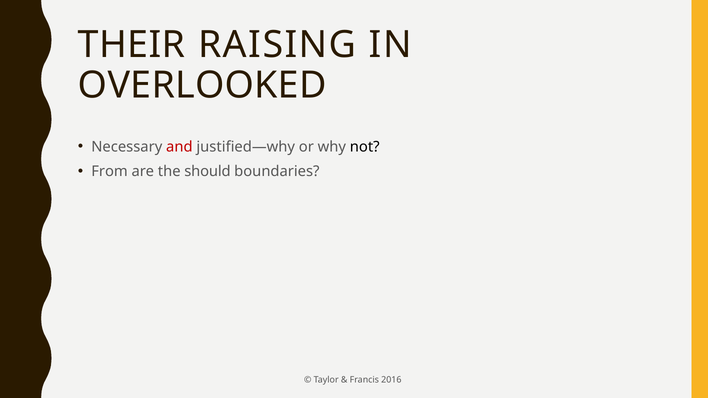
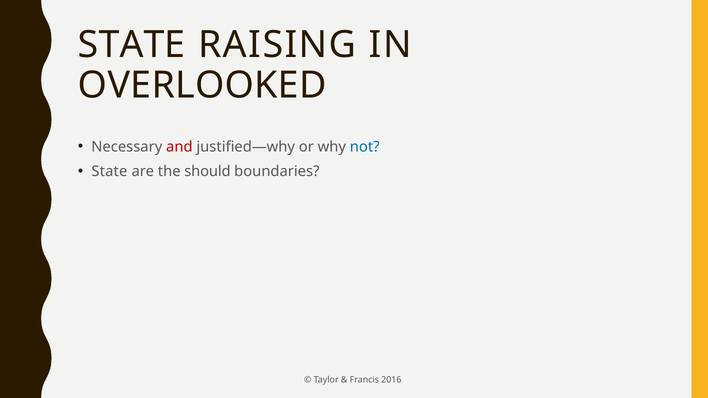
THEIR: THEIR -> STATE (132, 45)
not colour: black -> blue (365, 147)
From: From -> State (109, 172)
